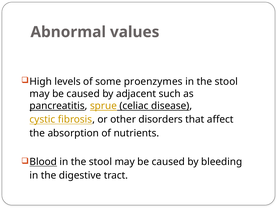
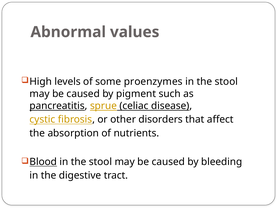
adjacent: adjacent -> pigment (136, 94)
